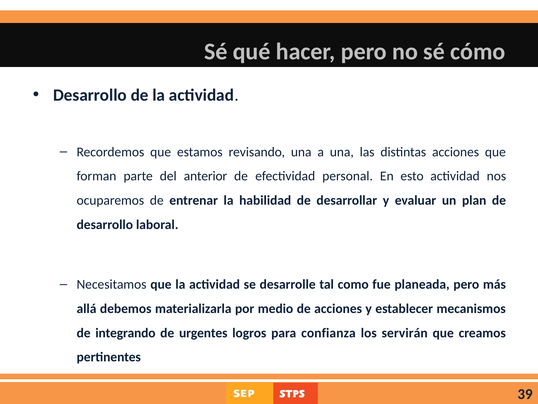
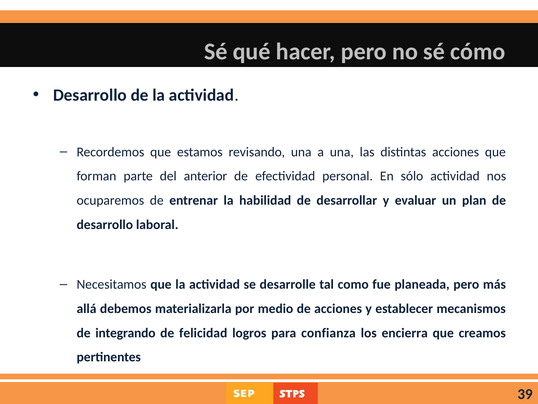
esto: esto -> sólo (412, 176)
urgentes: urgentes -> felicidad (203, 333)
servirán: servirán -> encierra (405, 333)
